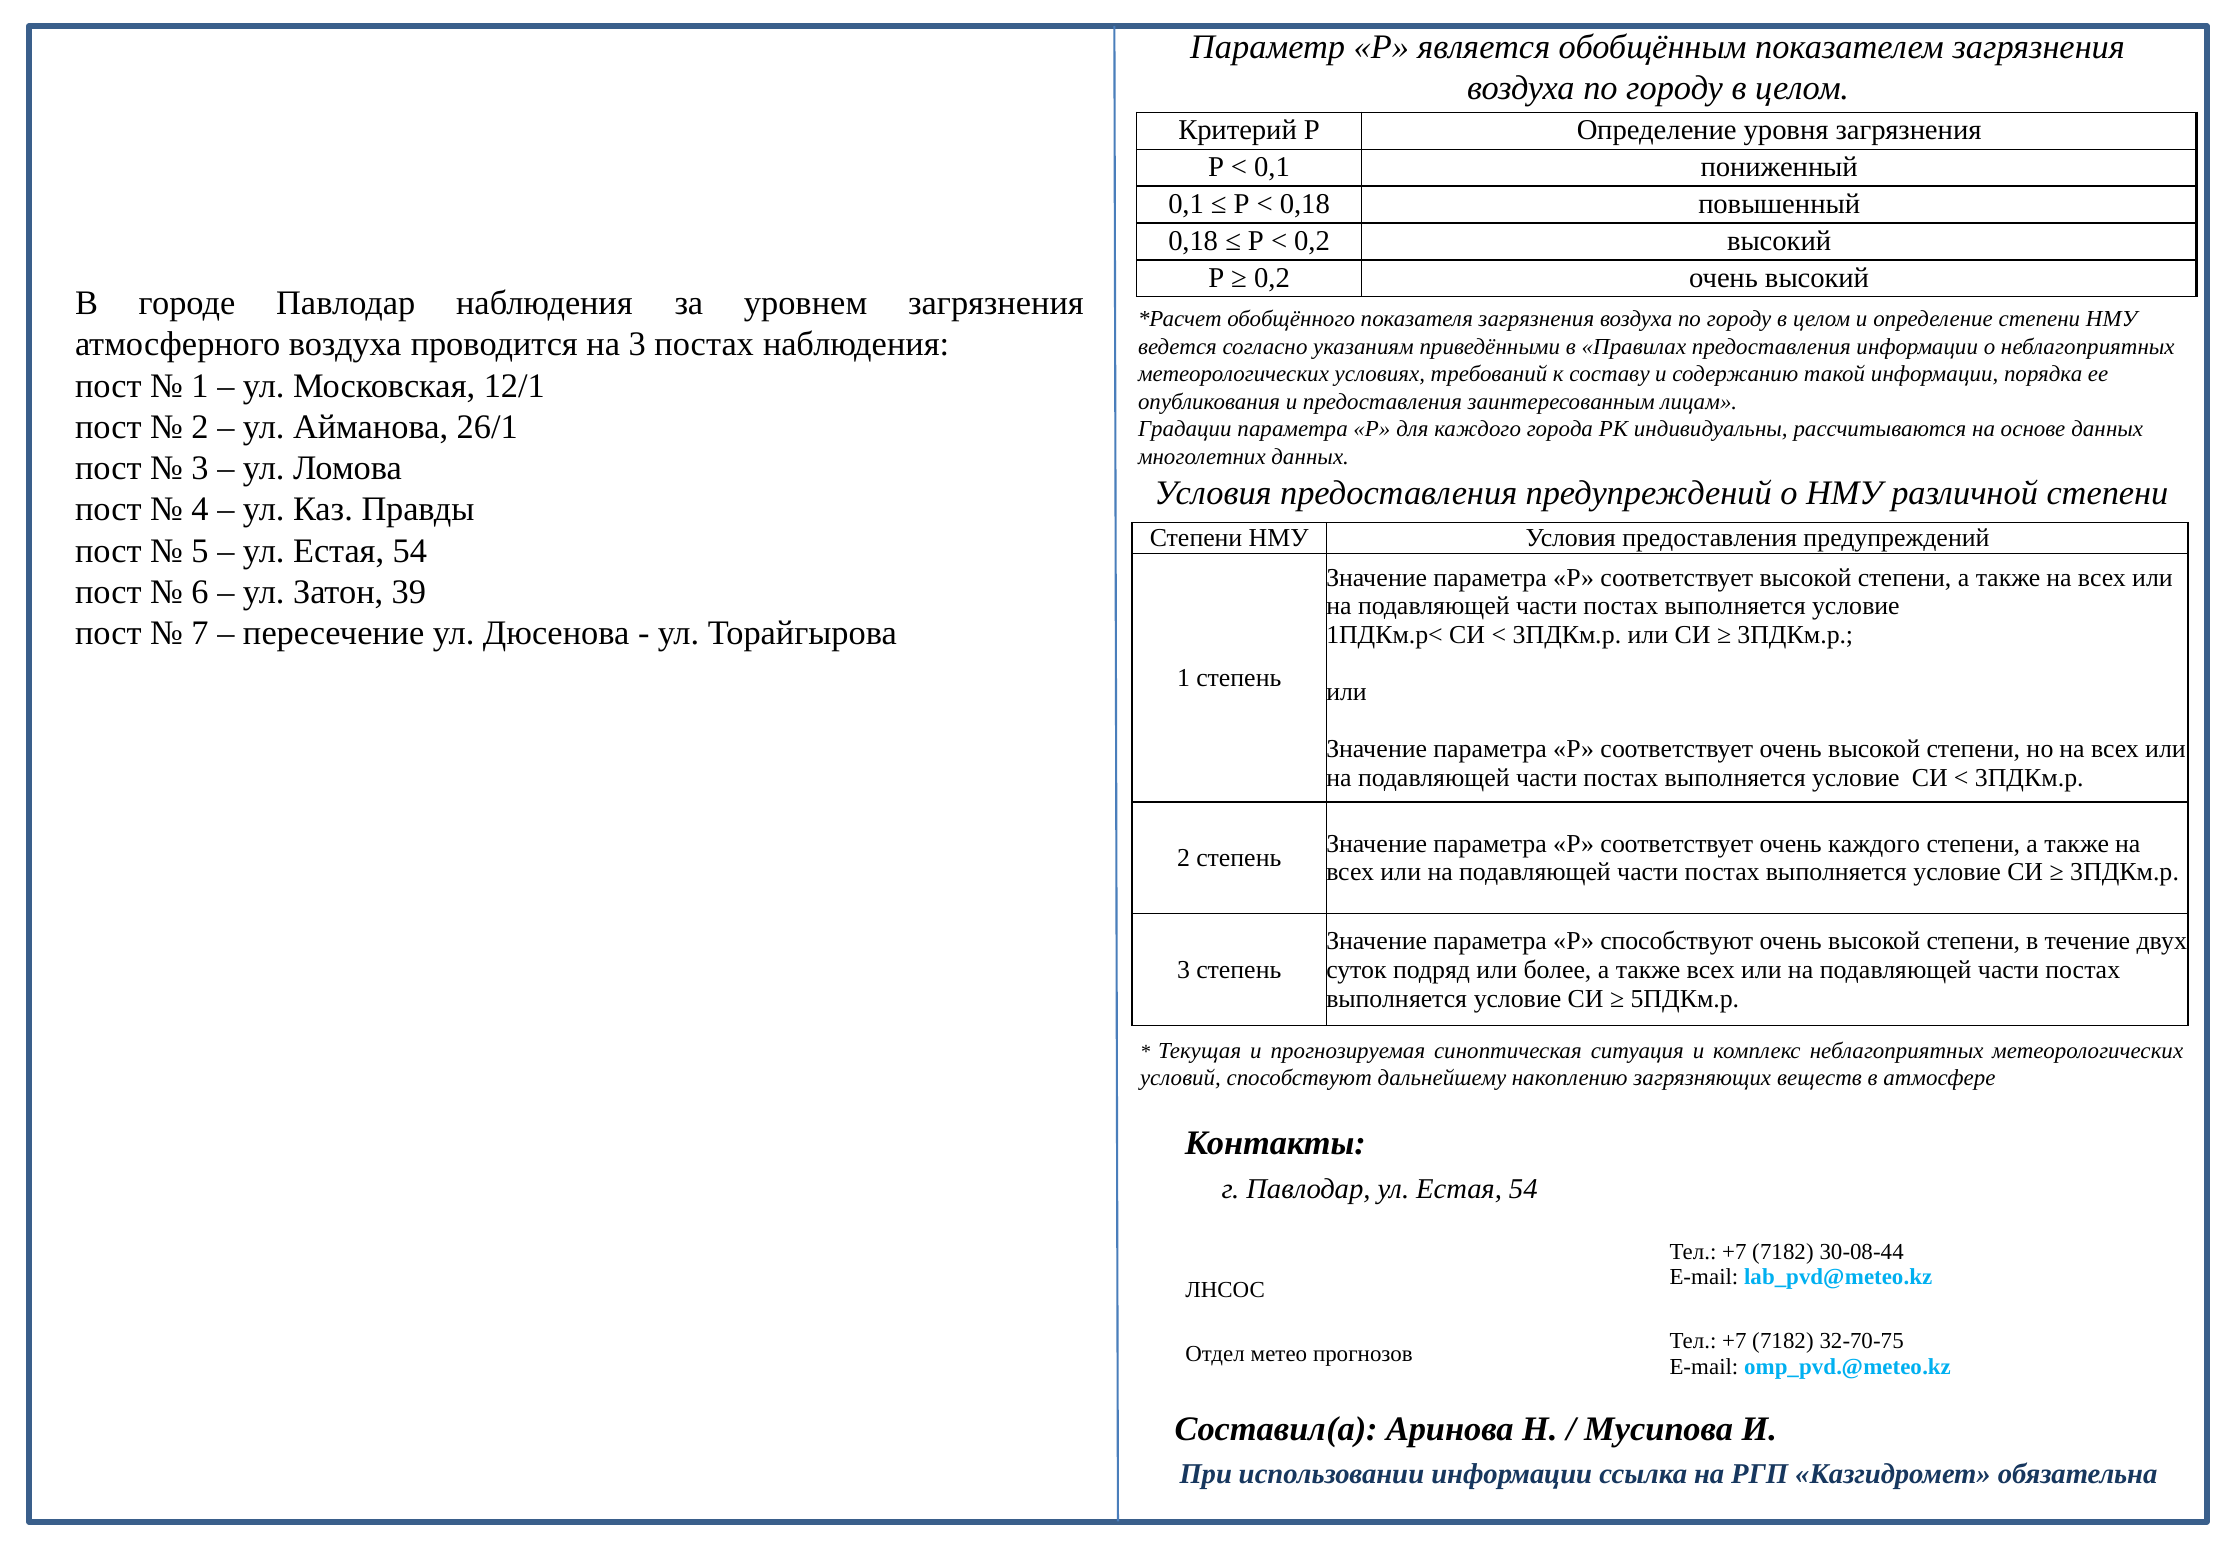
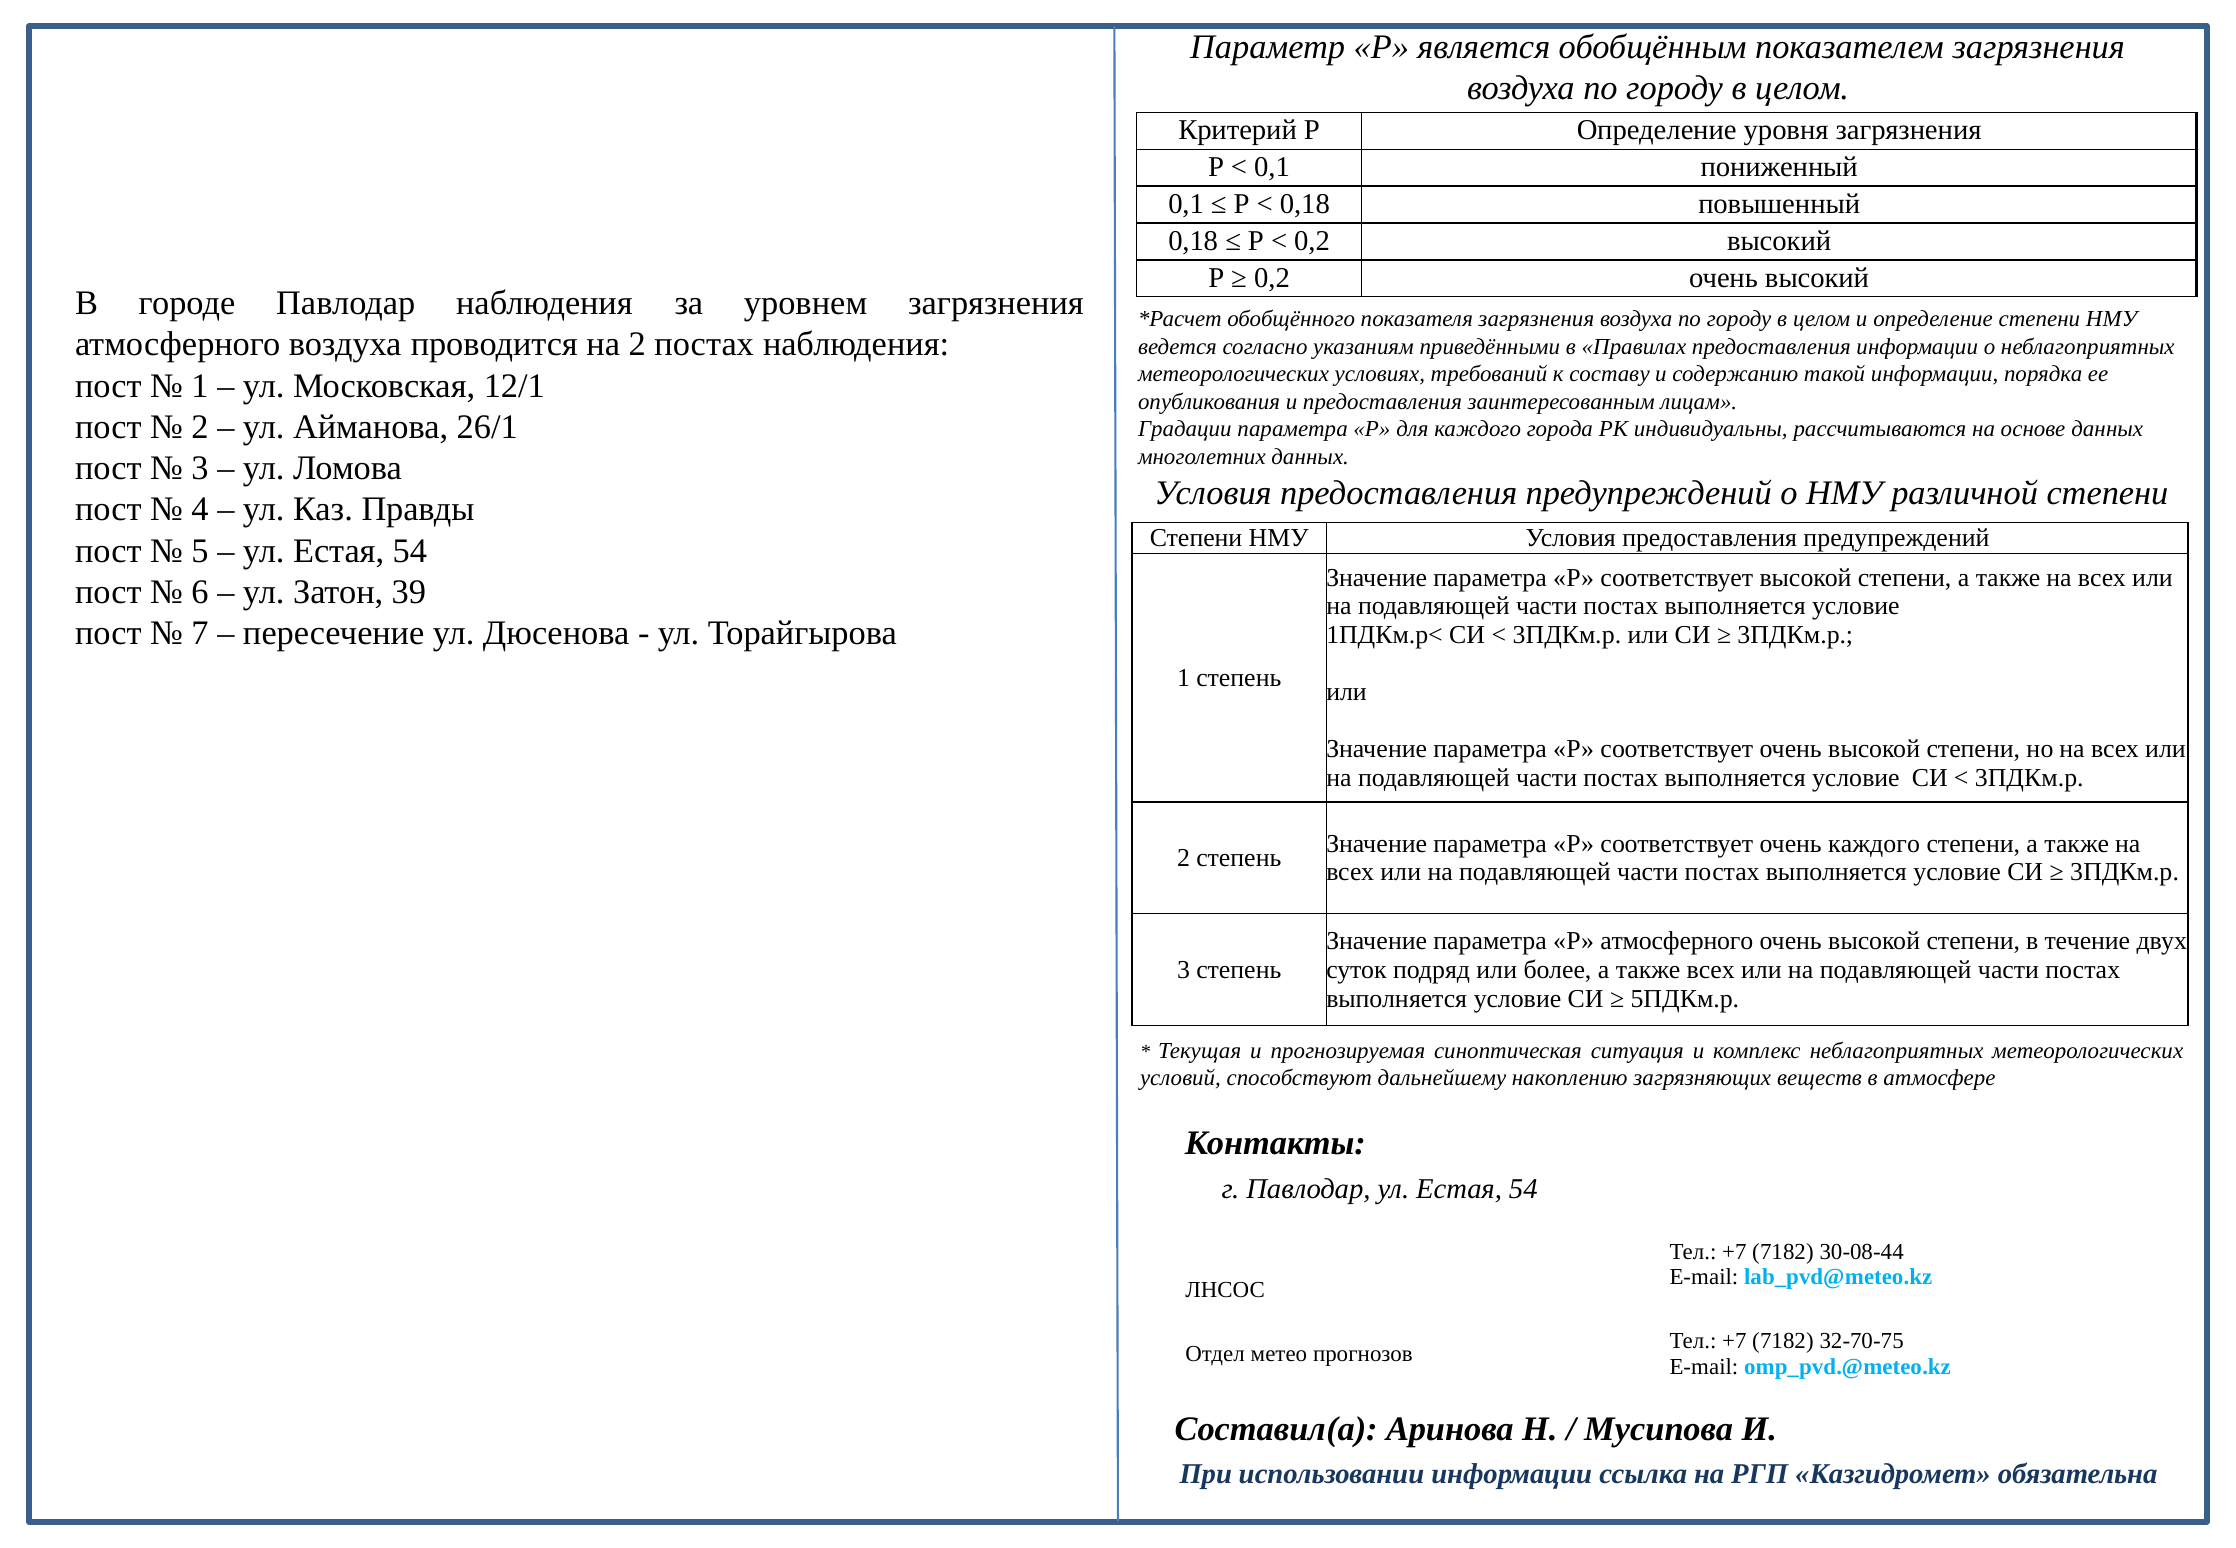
на 3: 3 -> 2 (637, 344)
Р способствуют: способствуют -> атмосферного (1677, 941)
